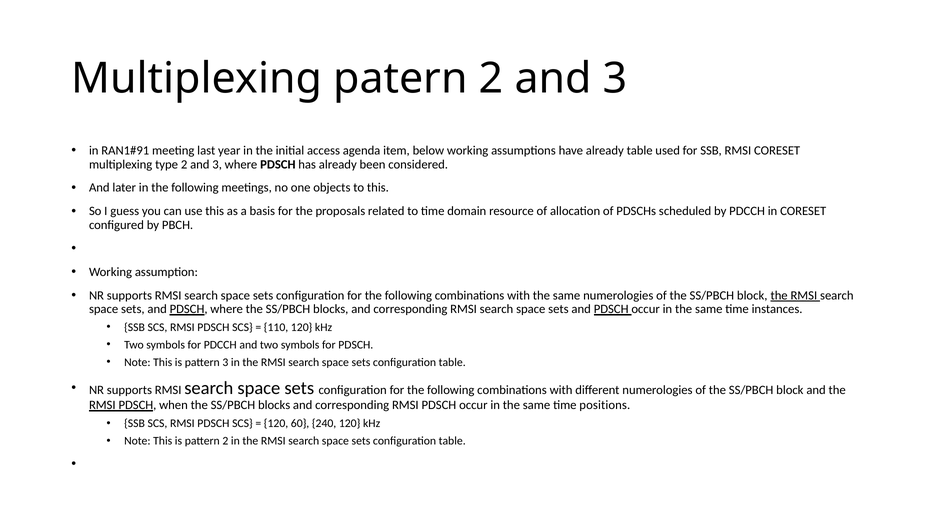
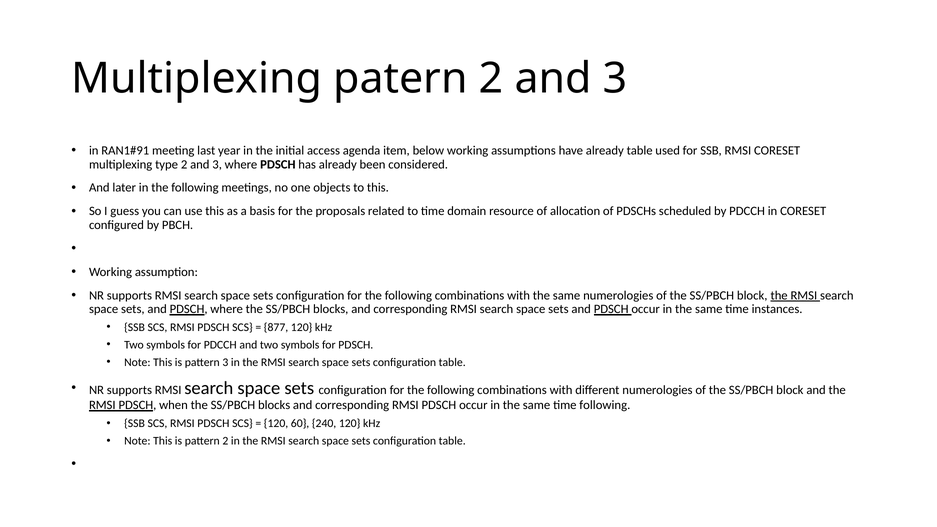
110: 110 -> 877 (276, 327)
time positions: positions -> following (605, 405)
